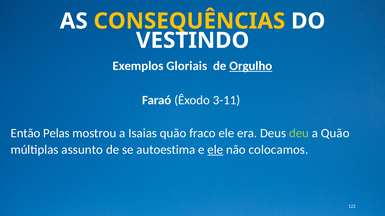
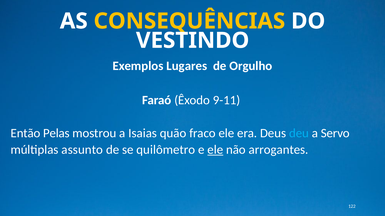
Gloriais: Gloriais -> Lugares (187, 66)
Orgulho underline: present -> none (251, 66)
3-11: 3-11 -> 9-11 (227, 101)
deu colour: light green -> light blue (299, 133)
a Quão: Quão -> Servo (335, 133)
autoestima: autoestima -> quilômetro (166, 150)
colocamos: colocamos -> arrogantes (279, 150)
